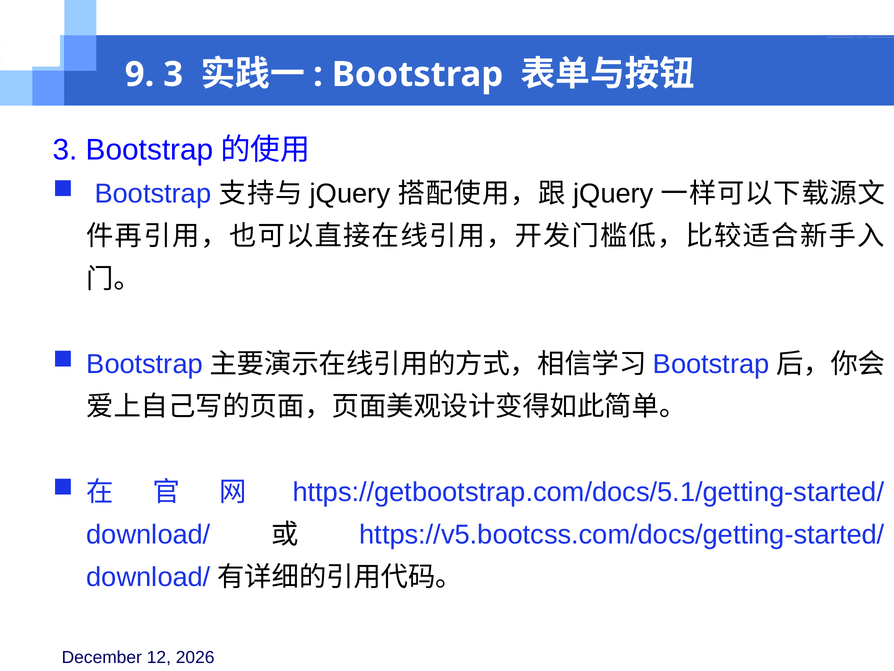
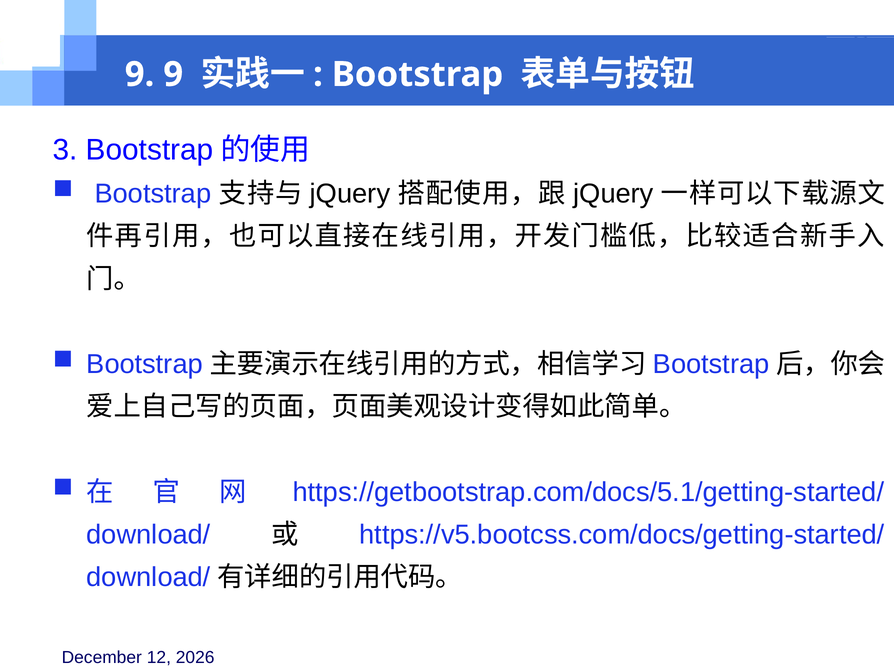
9 3: 3 -> 9 (173, 74)
